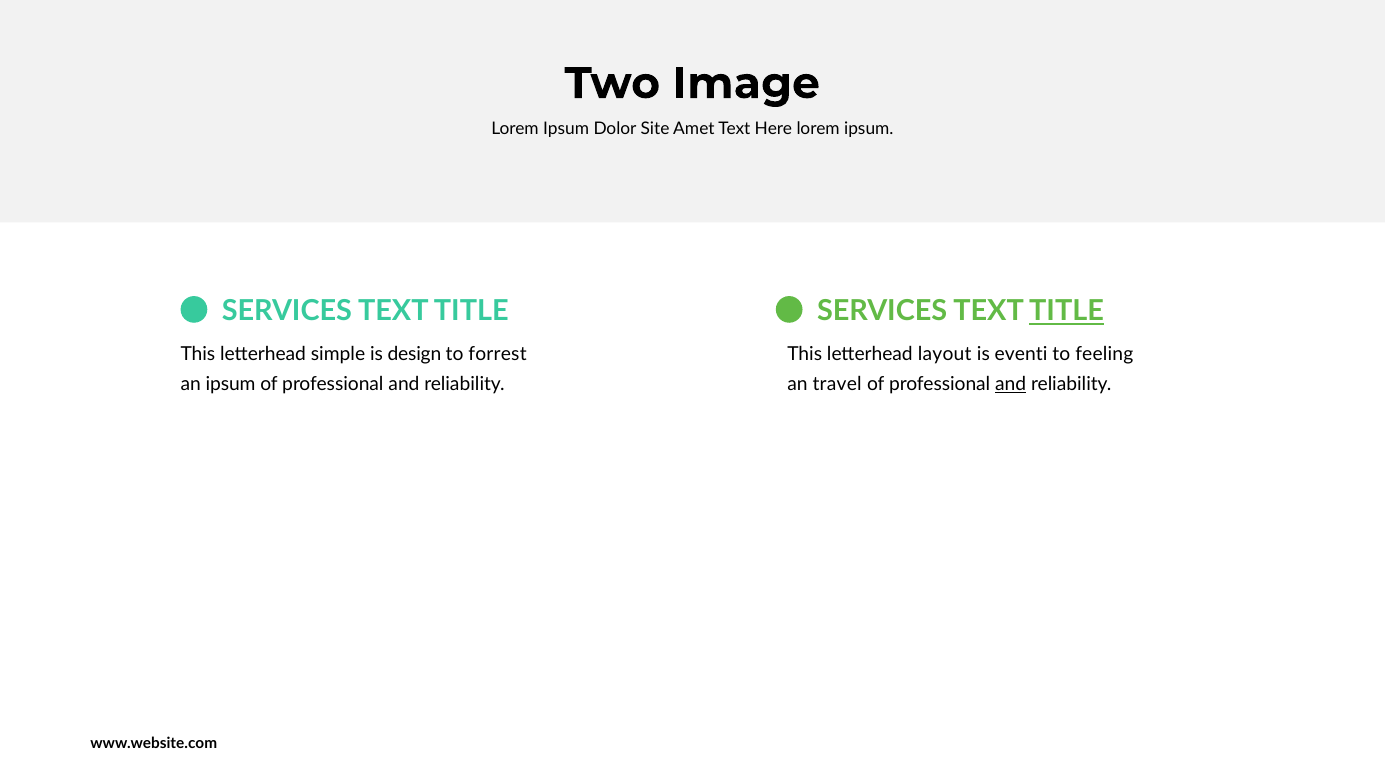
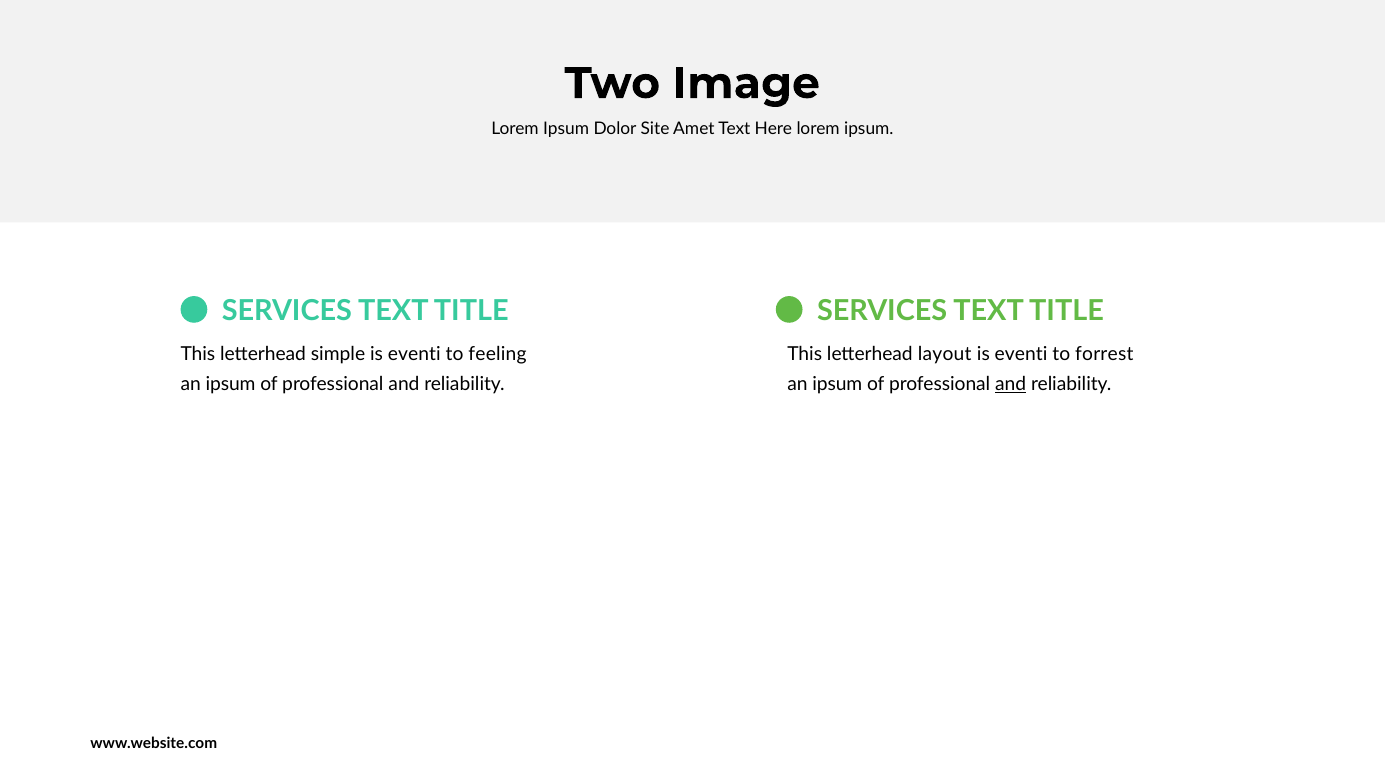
TITLE underline: present -> none (1067, 311)
design: design -> eventi (414, 354)
forrest: forrest -> feeling (498, 354)
feeling: feeling -> forrest (1104, 354)
travel: travel -> ipsum (837, 384)
